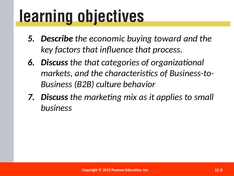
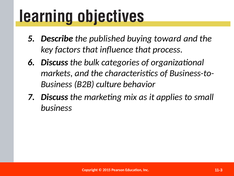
economic: economic -> published (107, 38)
the that: that -> bulk (92, 62)
